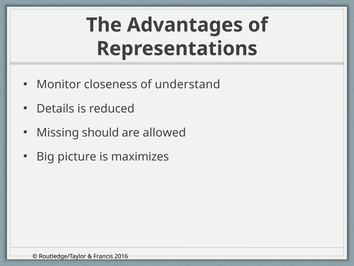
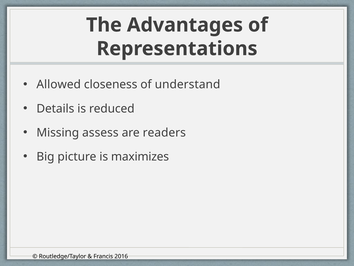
Monitor: Monitor -> Allowed (59, 84)
should: should -> assess (100, 132)
allowed: allowed -> readers (164, 132)
